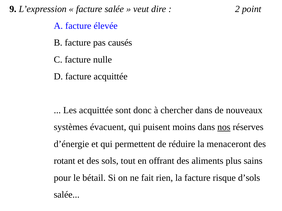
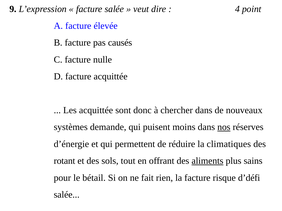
2: 2 -> 4 (237, 9)
évacuent: évacuent -> demande (108, 127)
menaceront: menaceront -> climatiques (229, 144)
aliments underline: none -> present (207, 161)
d’sols: d’sols -> d’défi (249, 178)
